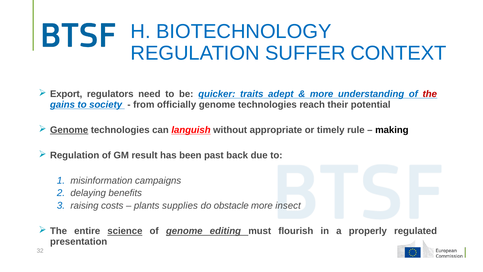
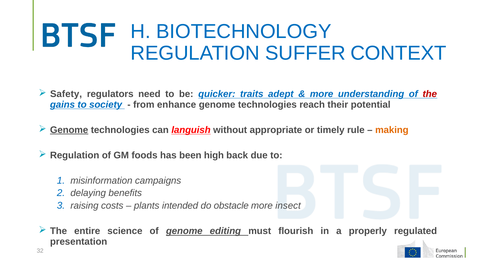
Export: Export -> Safety (66, 94)
officially: officially -> enhance (177, 104)
making colour: black -> orange (392, 130)
result: result -> foods (145, 155)
past: past -> high (214, 155)
supplies: supplies -> intended (180, 206)
science underline: present -> none (125, 231)
